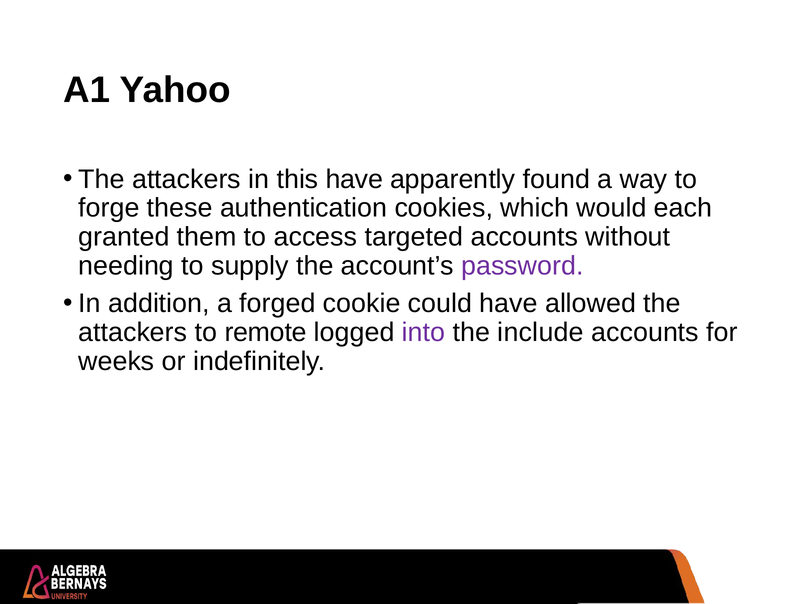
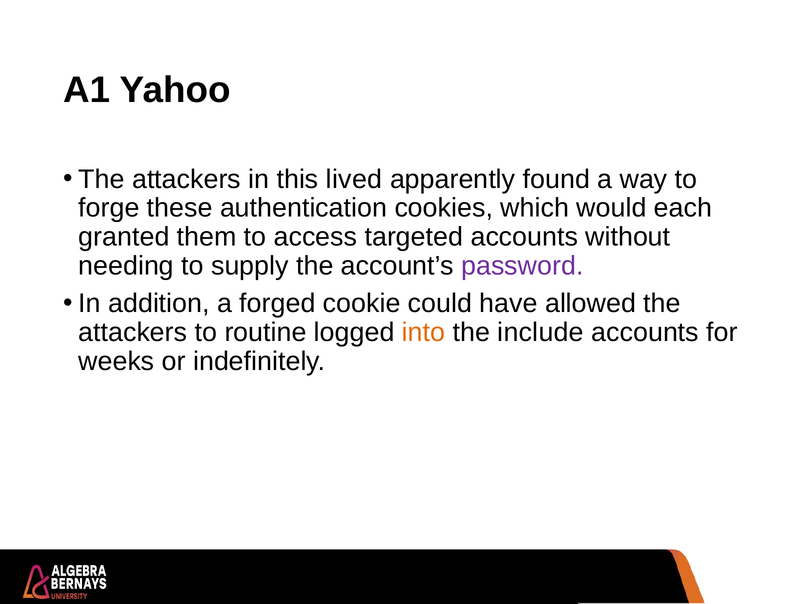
this have: have -> lived (354, 179)
remote: remote -> routine (266, 332)
into colour: purple -> orange (424, 332)
